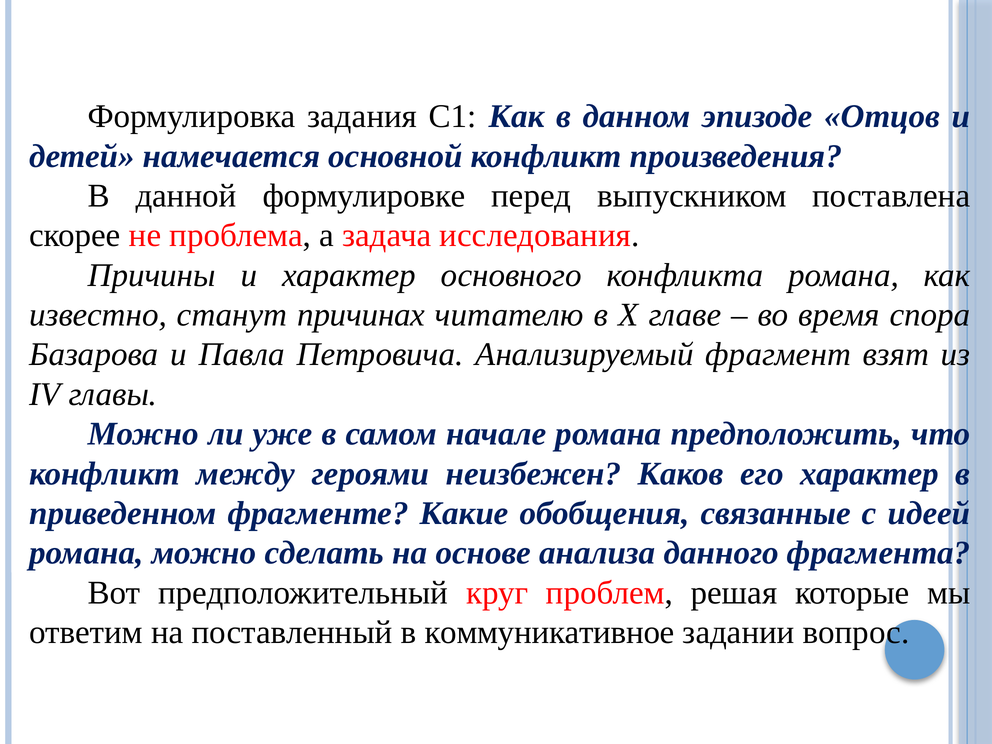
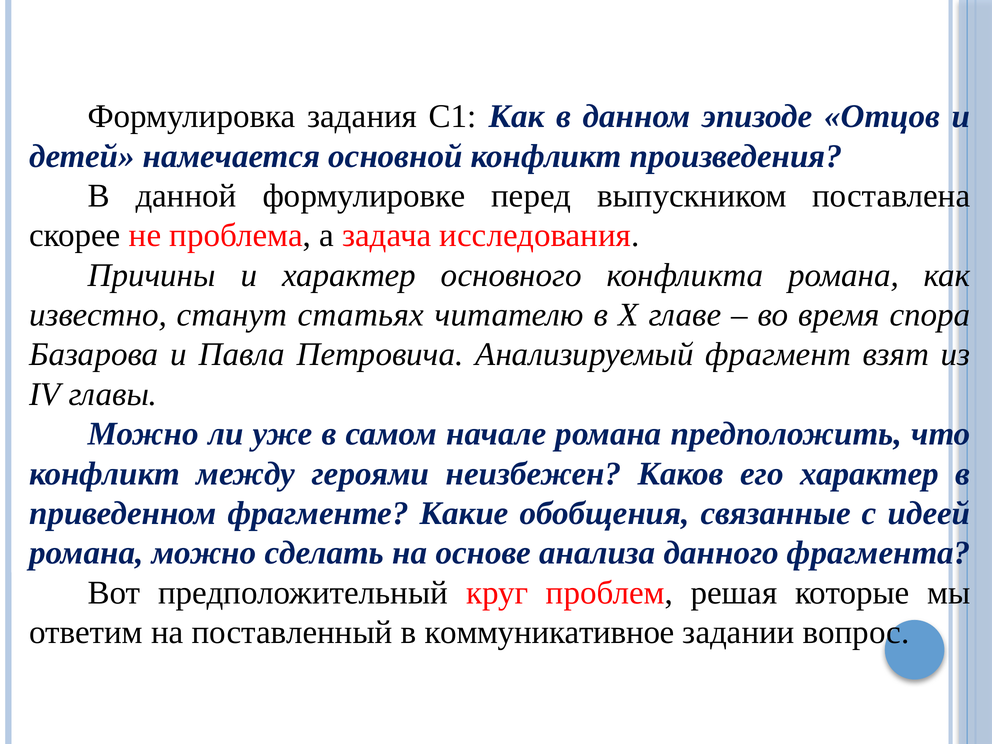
причинах: причинах -> статьях (361, 315)
